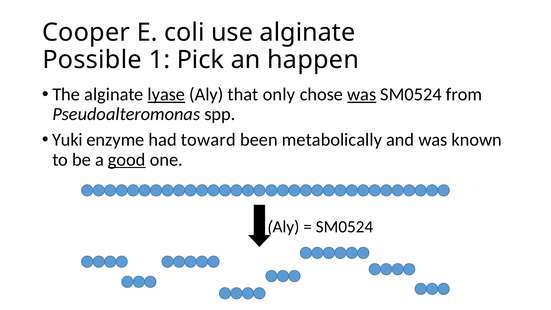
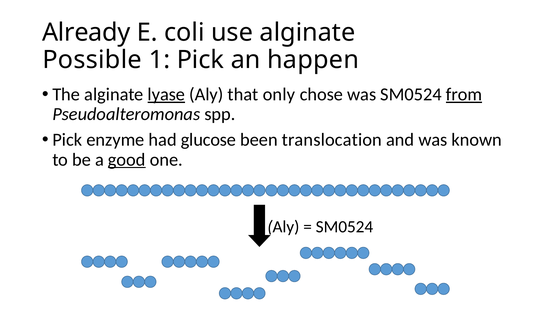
Cooper: Cooper -> Already (86, 33)
was underline: present -> none (362, 94)
from underline: none -> present (464, 94)
Yuki: Yuki -> Pick (67, 140)
toward: toward -> glucose (208, 140)
metabolically: metabolically -> translocation (332, 140)
